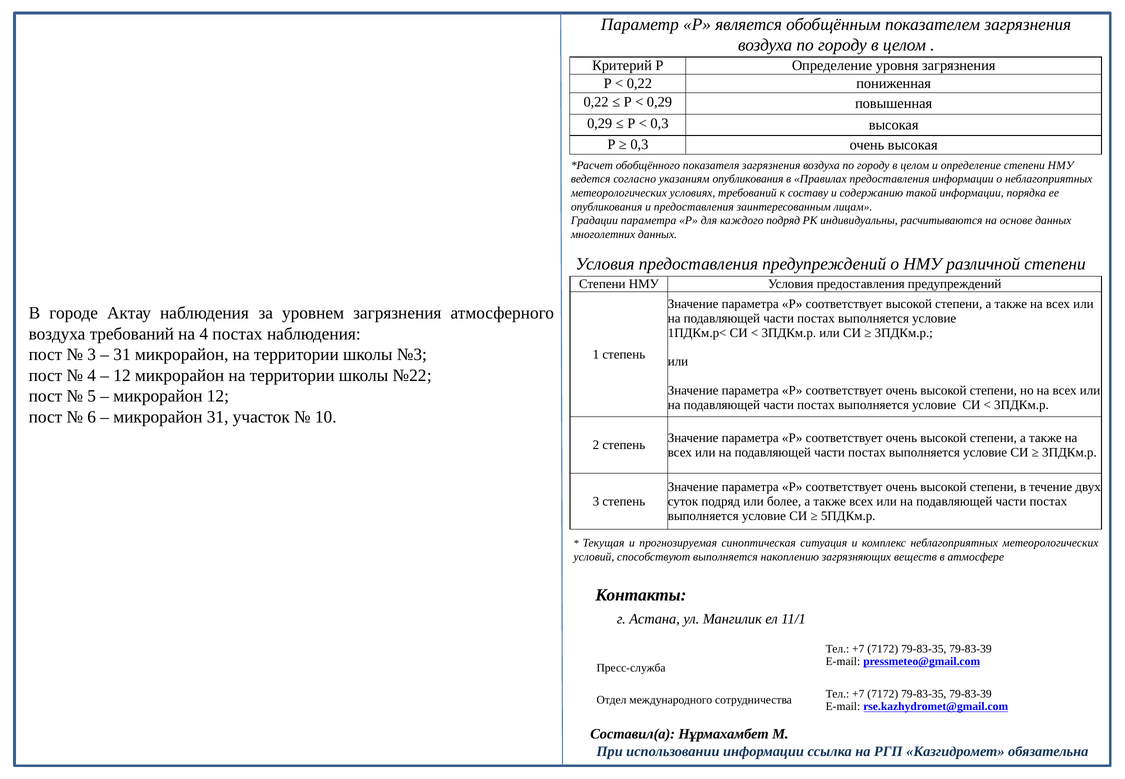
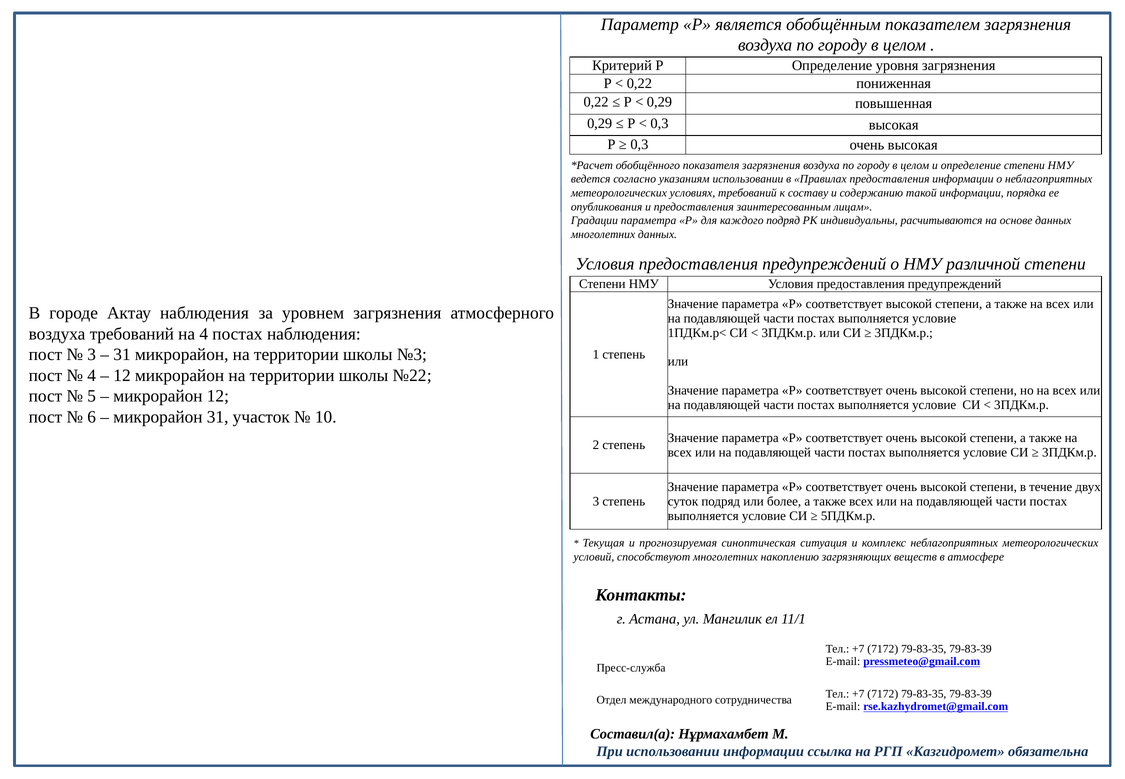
указаниям опубликования: опубликования -> использовании (748, 179)
способствуют выполняется: выполняется -> многолетних (725, 557)
